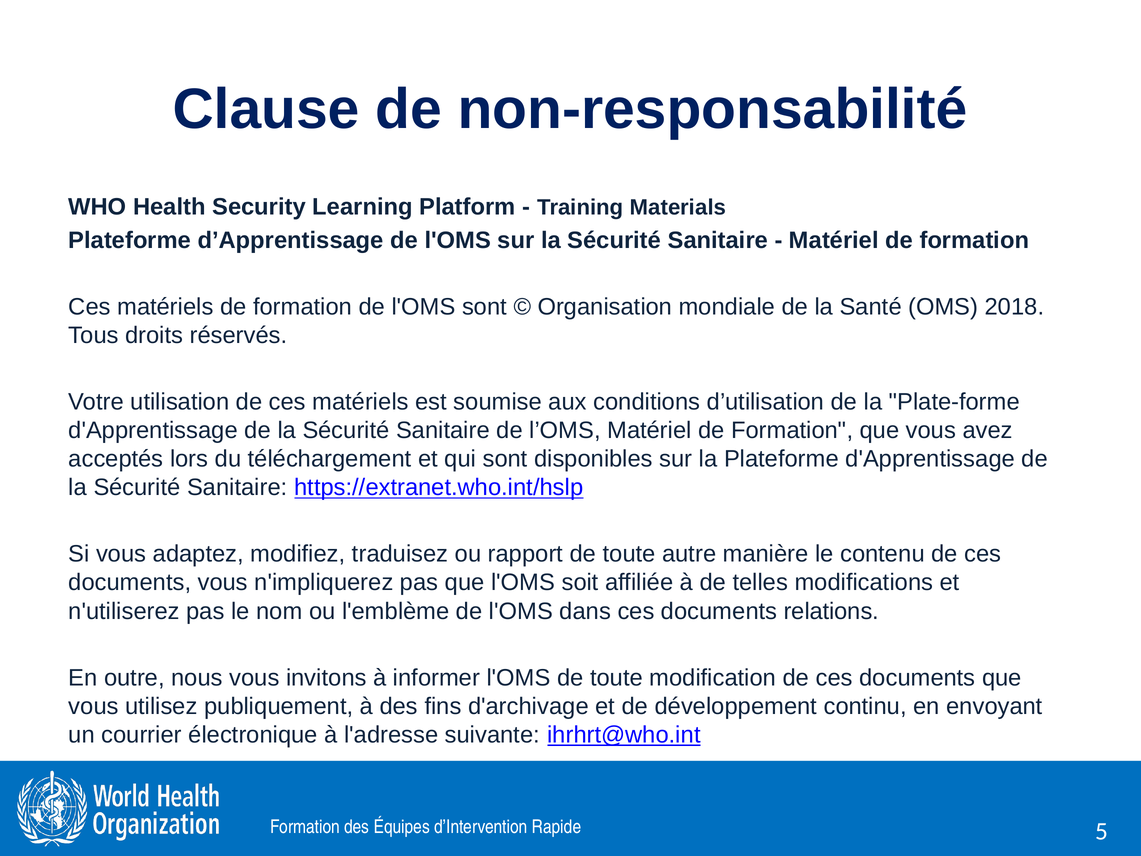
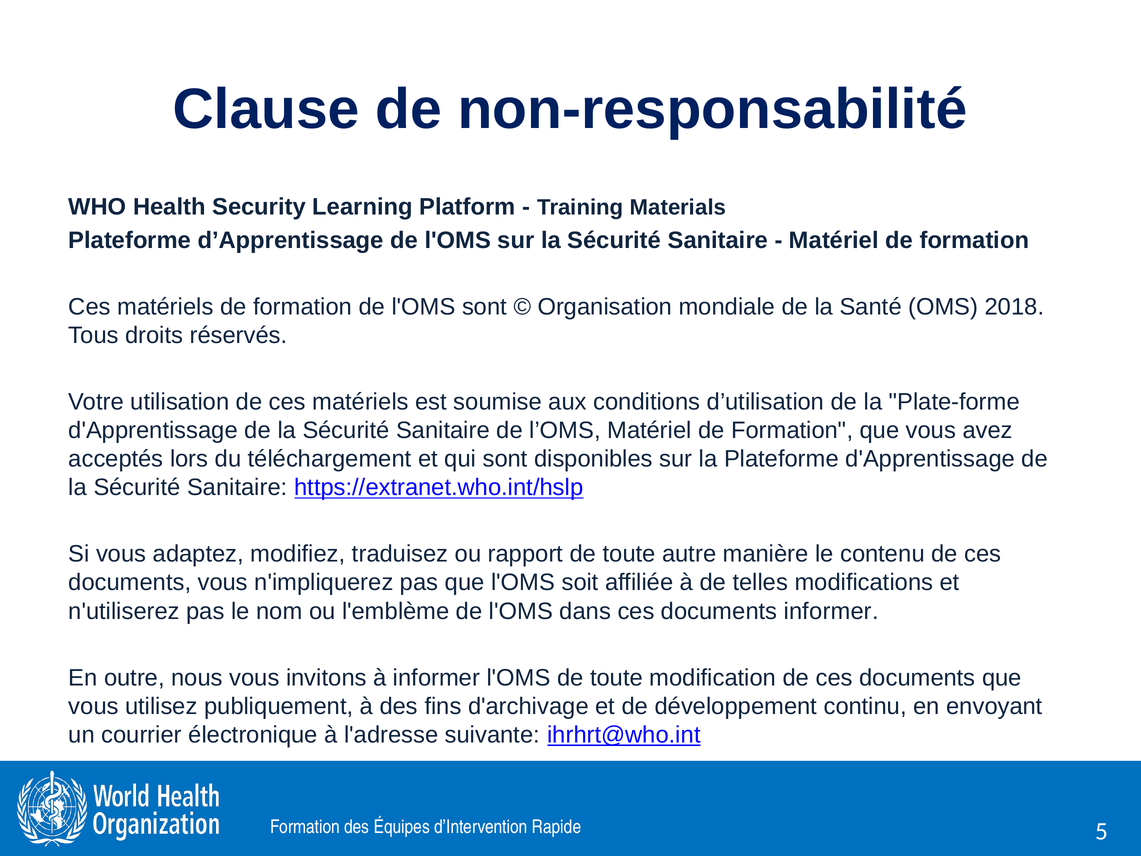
documents relations: relations -> informer (831, 611)
